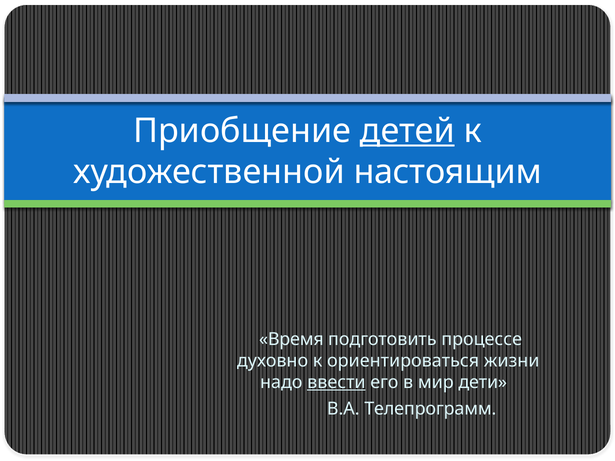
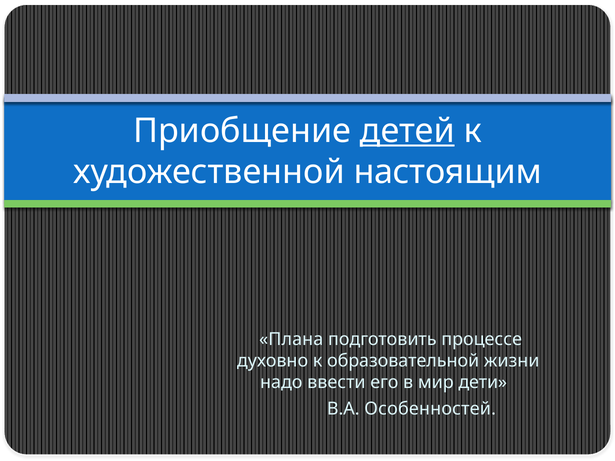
Время: Время -> Плана (291, 339)
ориентироваться: ориентироваться -> образовательной (403, 361)
ввести underline: present -> none (336, 382)
Телепрограмм: Телепрограмм -> Особенностей (430, 409)
